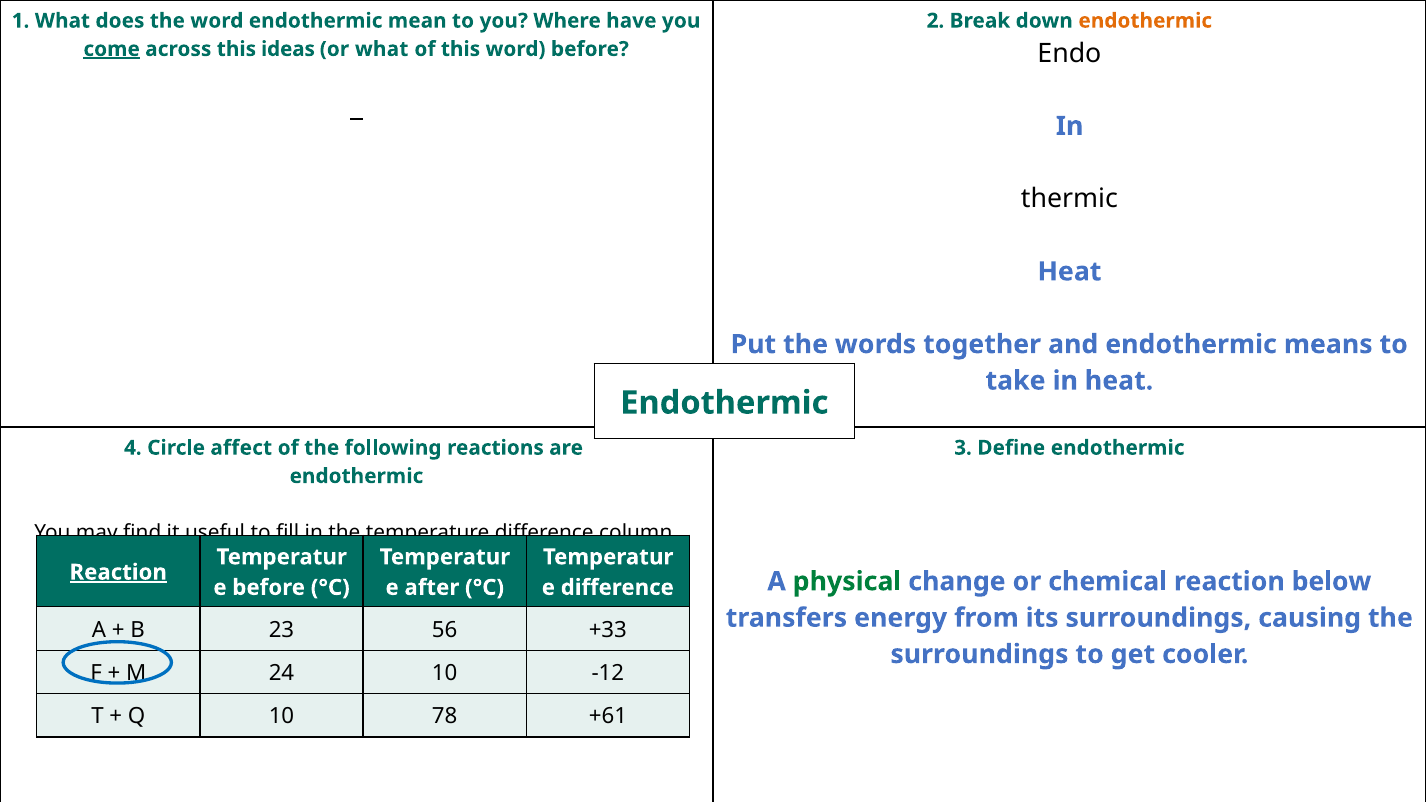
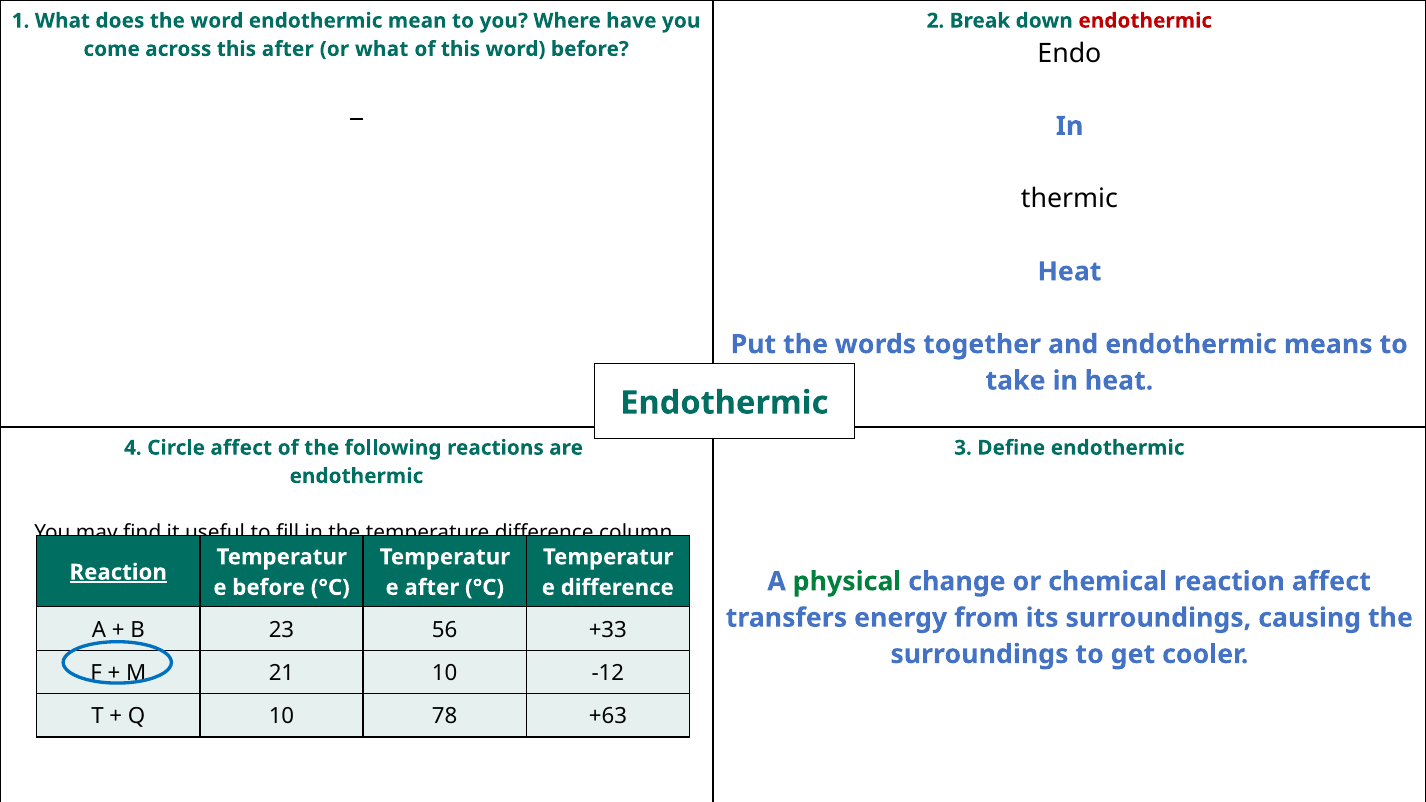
endothermic colour: orange -> red (1145, 21)
come underline: present -> none (112, 49)
this ideas: ideas -> after (288, 49)
reaction below: below -> affect (1331, 582)
24: 24 -> 21 (281, 673)
+61: +61 -> +63 (608, 717)
